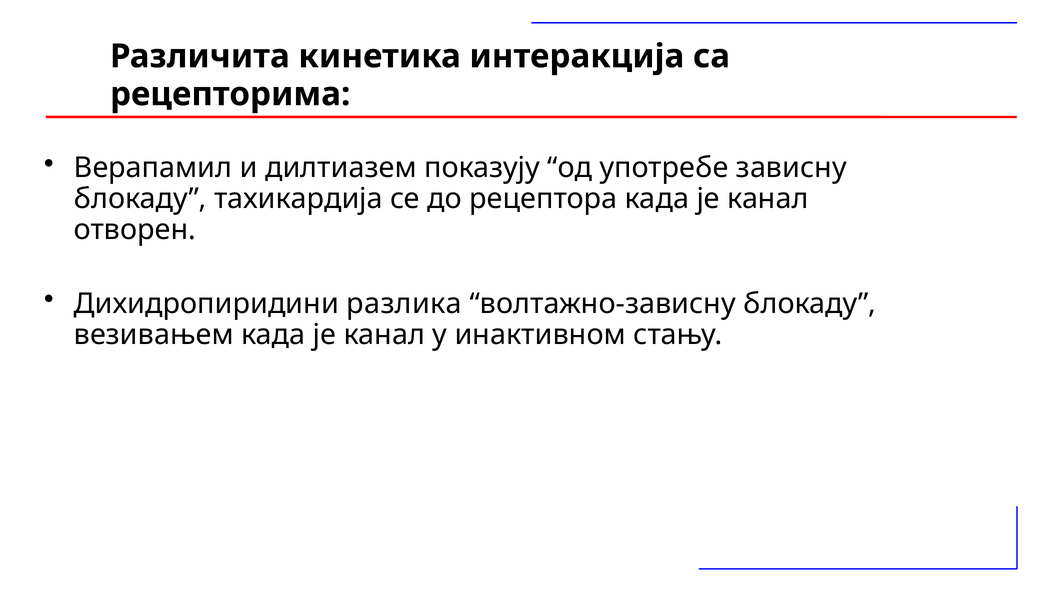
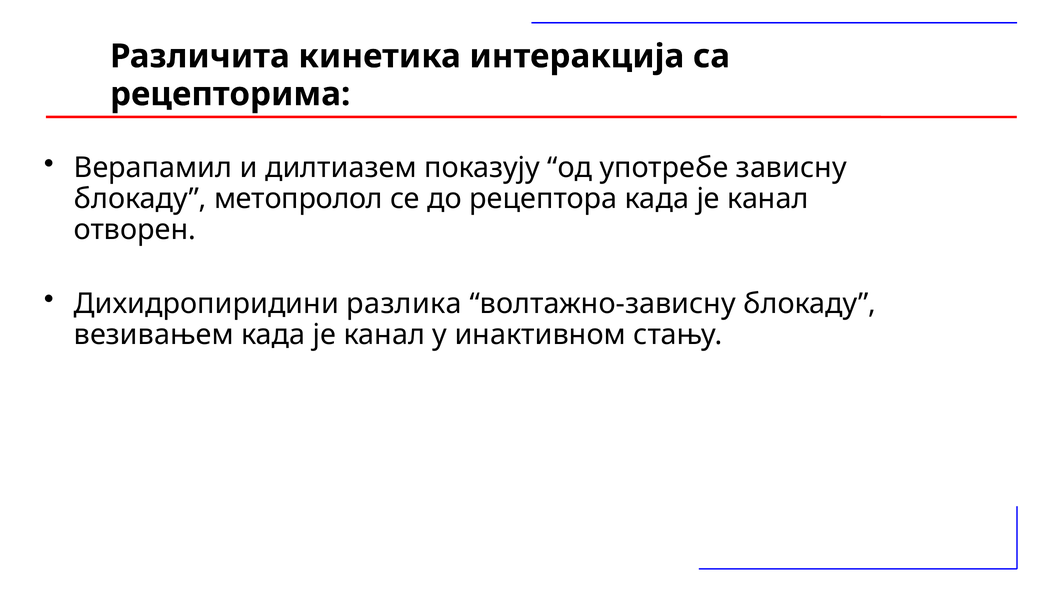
тахикардија: тахикардија -> метопролол (298, 199)
